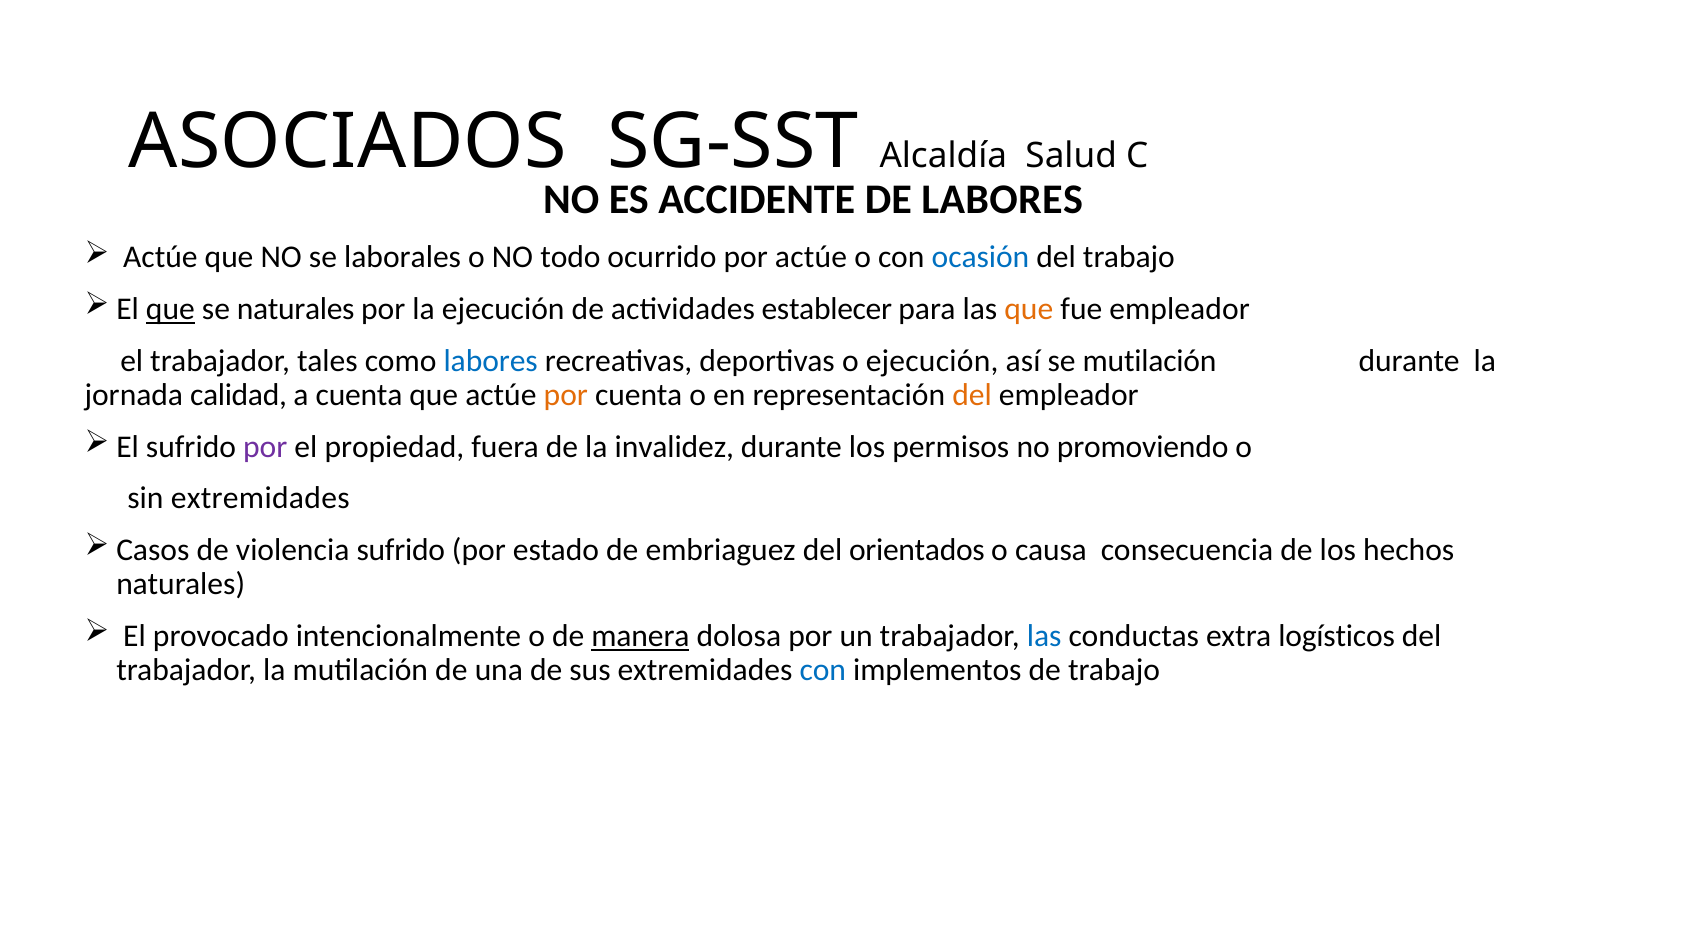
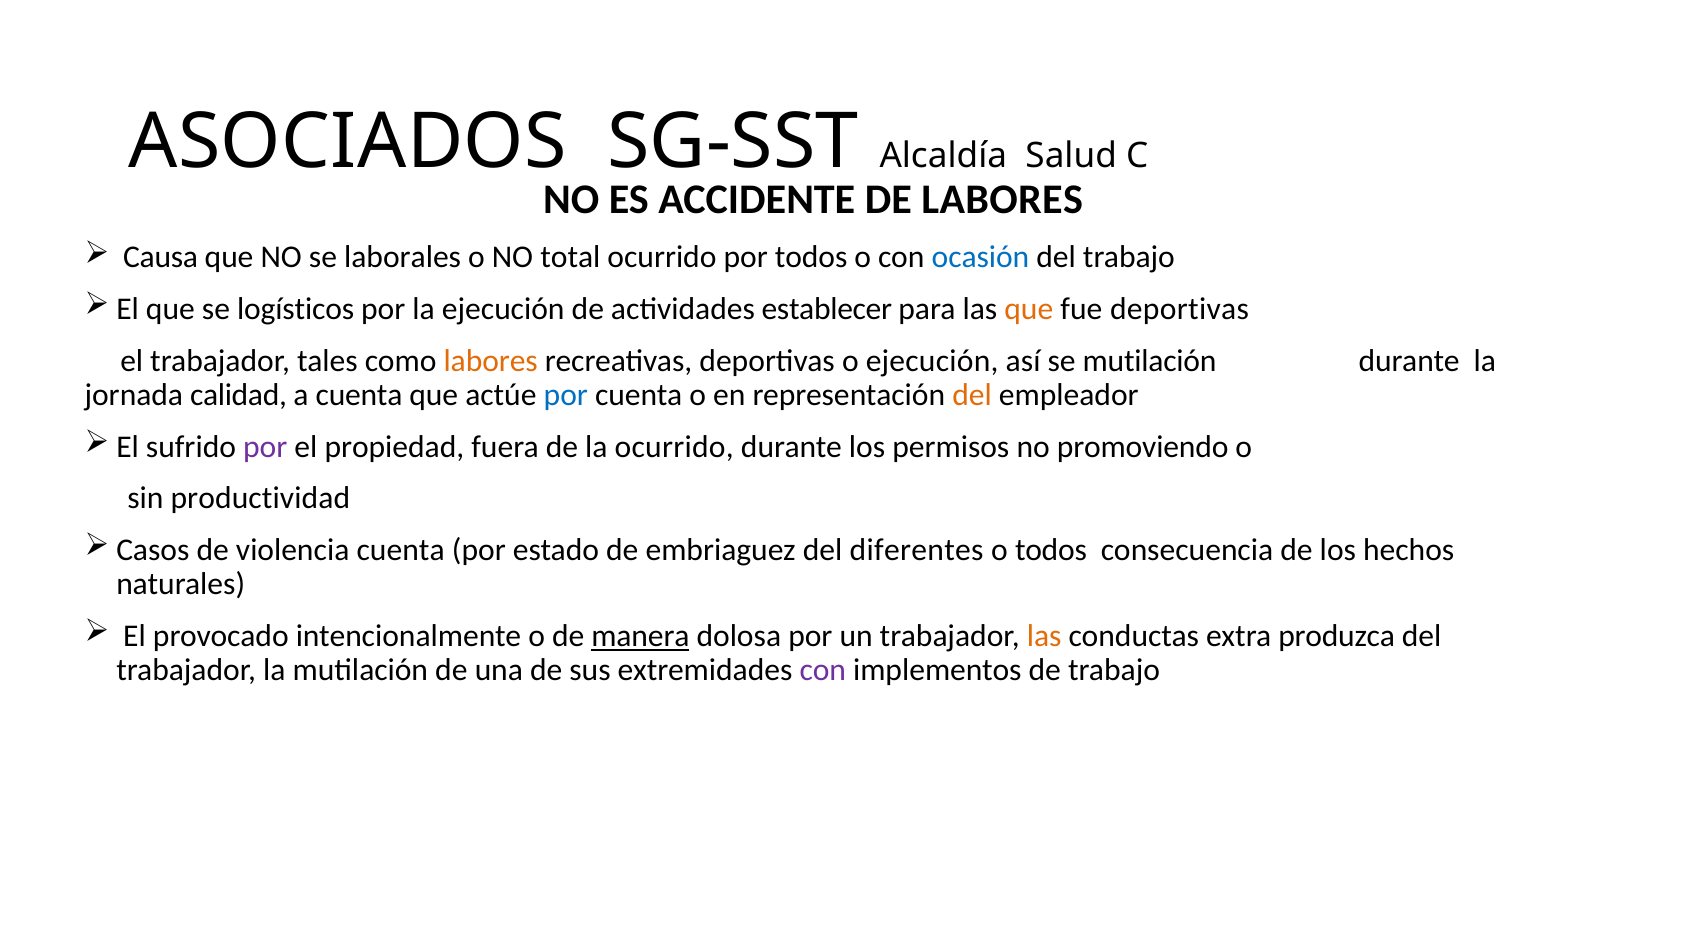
Actúe: Actúe -> Causa (161, 257)
todo: todo -> total (570, 257)
por actúe: actúe -> todos (811, 257)
que underline: present -> none (170, 309)
se naturales: naturales -> logísticos (296, 309)
fue empleador: empleador -> deportivas (1180, 309)
labores colour: blue -> orange (491, 361)
por colour: orange -> blue (566, 395)
la invalidez: invalidez -> ocurrido (674, 447)
sin extremidades: extremidades -> productividad (260, 498)
violencia sufrido: sufrido -> cuenta (401, 550)
orientados: orientados -> diferentes (917, 550)
o causa: causa -> todos (1051, 550)
las colour: blue -> orange (1044, 636)
logísticos: logísticos -> produzca (1337, 636)
con colour: blue -> purple (823, 670)
